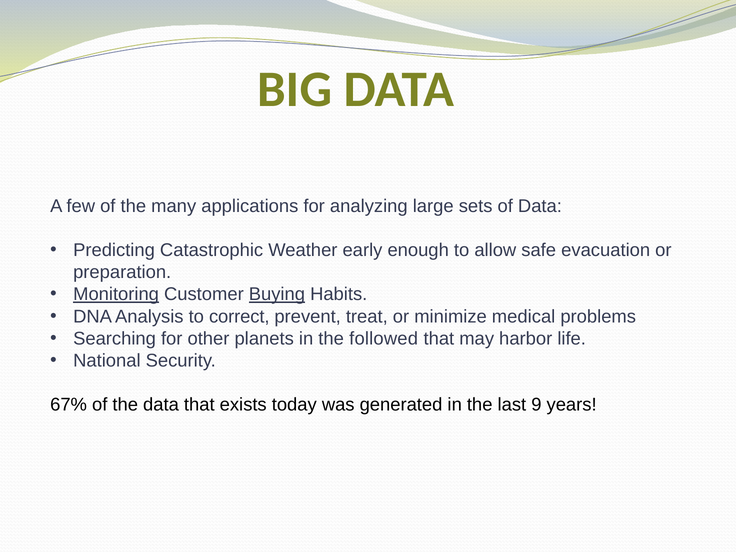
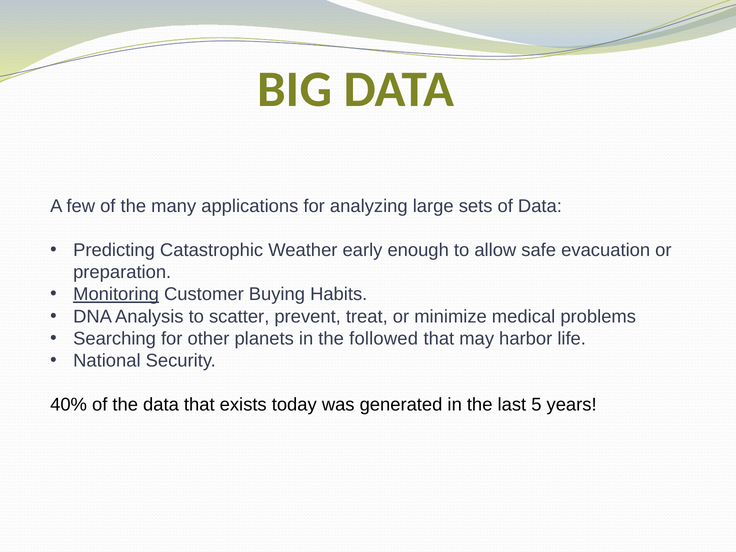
Buying underline: present -> none (277, 294)
correct: correct -> scatter (239, 316)
67%: 67% -> 40% (69, 405)
9: 9 -> 5 (536, 405)
